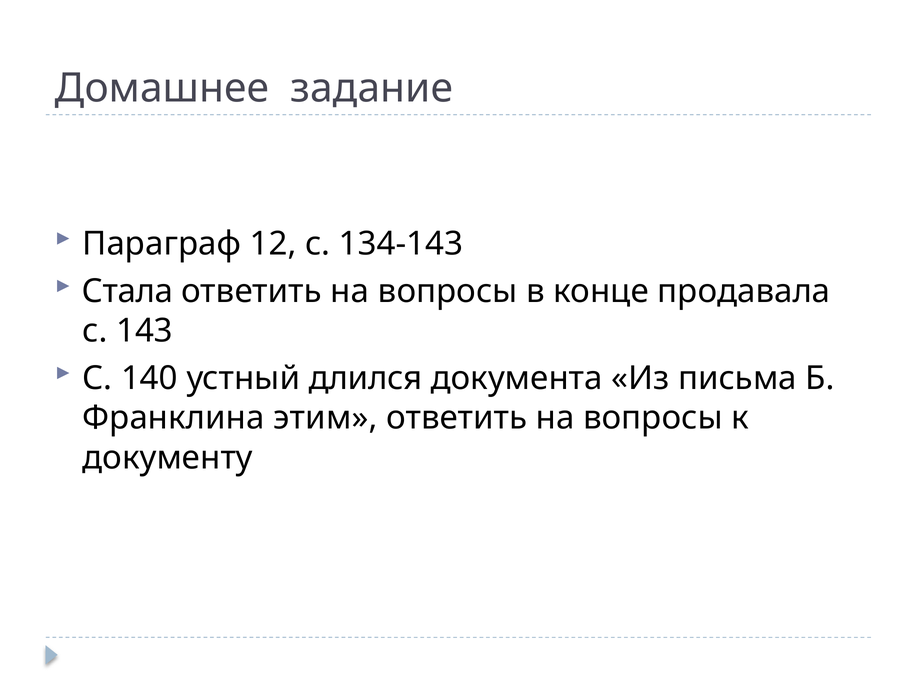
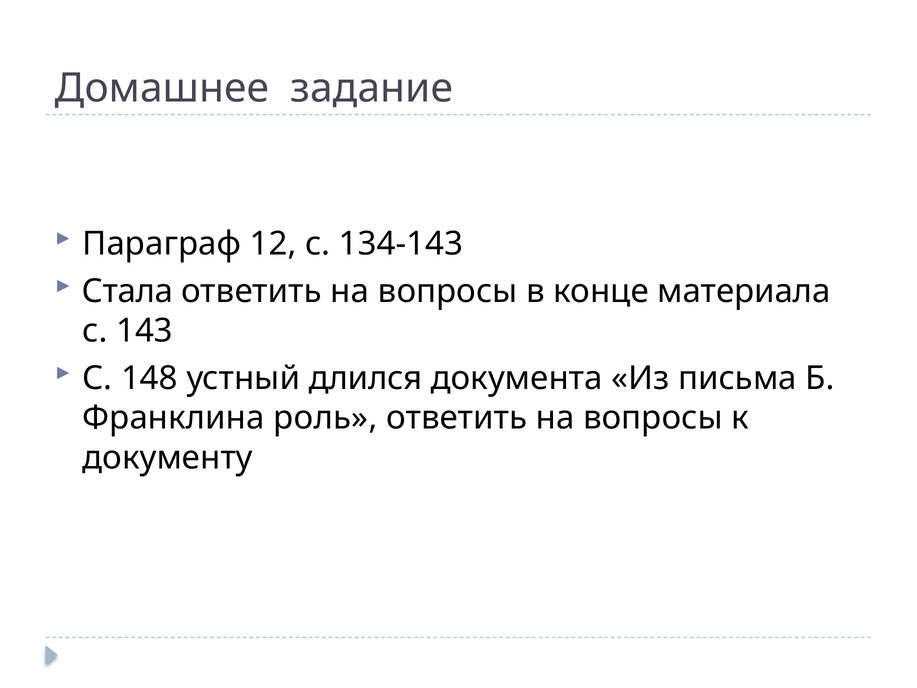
продавала: продавала -> материала (744, 291)
140: 140 -> 148 (149, 378)
этим: этим -> роль (325, 418)
